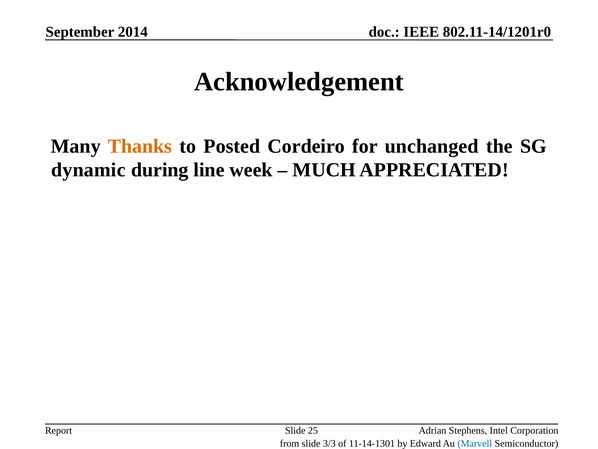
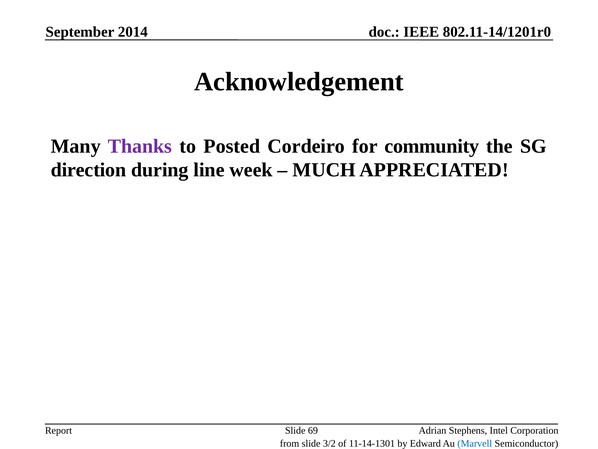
Thanks colour: orange -> purple (140, 146)
unchanged: unchanged -> community (432, 146)
dynamic: dynamic -> direction (89, 170)
25: 25 -> 69 (313, 430)
3/3: 3/3 -> 3/2 (329, 443)
